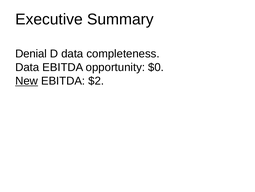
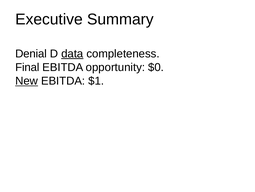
data underline: none -> present (72, 53)
Data: Data -> Final (27, 67)
$2: $2 -> $1 (96, 81)
